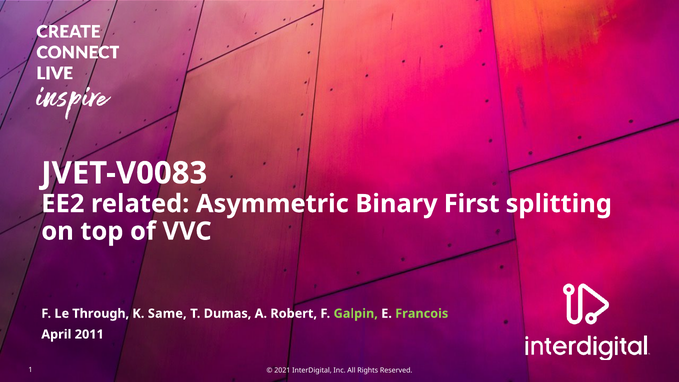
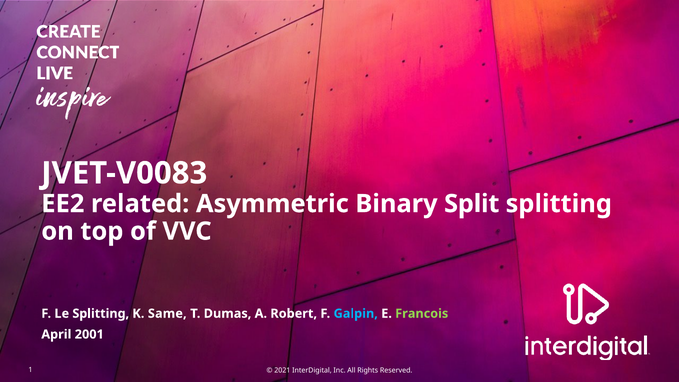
First: First -> Split (472, 204)
Le Through: Through -> Splitting (101, 313)
Galpin colour: light green -> light blue (356, 313)
2011: 2011 -> 2001 (89, 334)
